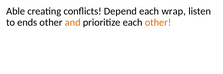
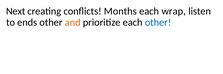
Able: Able -> Next (16, 11)
Depend: Depend -> Months (120, 11)
other colour: orange -> blue (158, 22)
